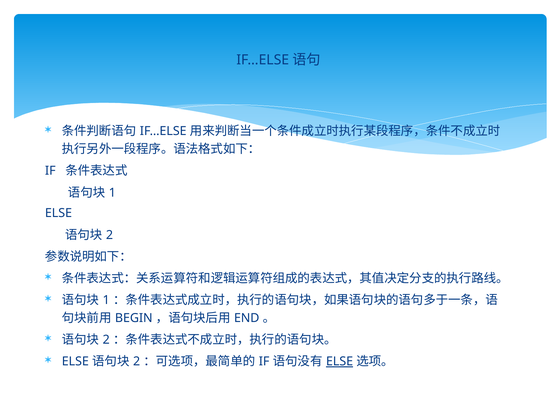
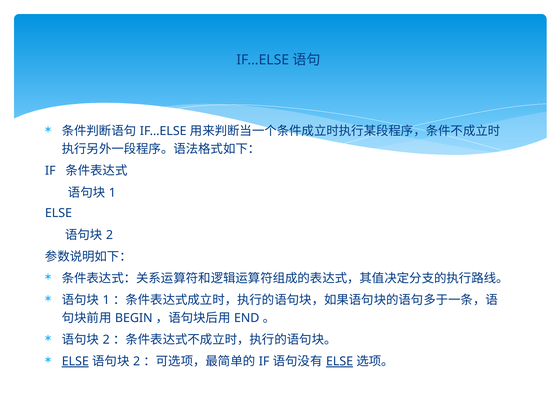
ELSE underline: none -> present (75, 361)
